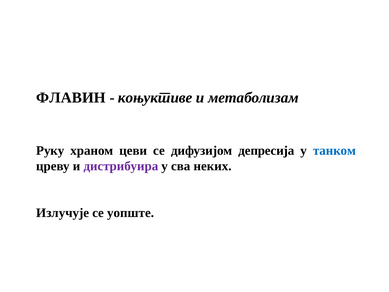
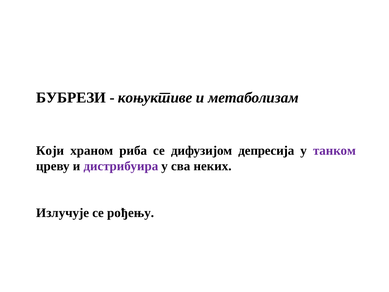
ФЛАВИН: ФЛАВИН -> БУБРЕЗИ (71, 97)
Руку: Руку -> Који (50, 151)
цеви: цеви -> риба (133, 151)
танком colour: blue -> purple (335, 151)
уопште: уопште -> рођењу (131, 213)
